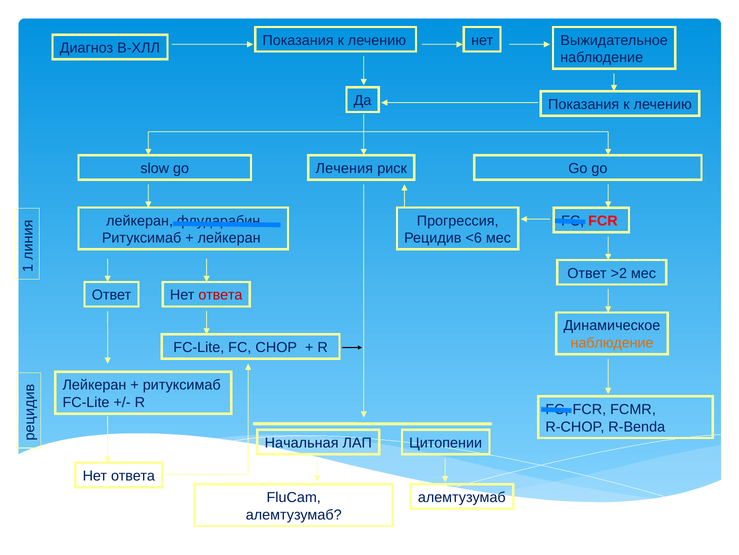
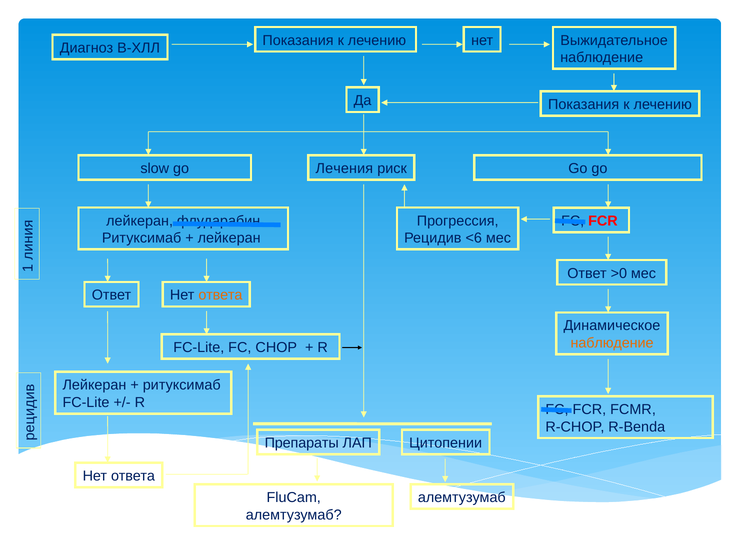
>2: >2 -> >0 (619, 273)
ответа colour: red -> orange (220, 295)
Начальная: Начальная -> Препараты (302, 442)
